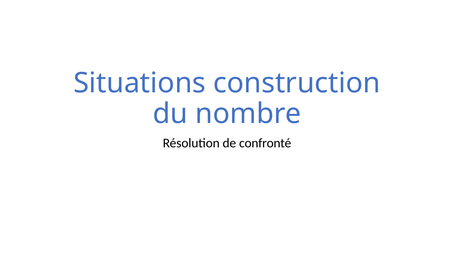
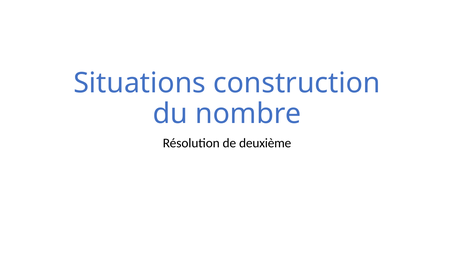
confronté: confronté -> deuxième (265, 143)
